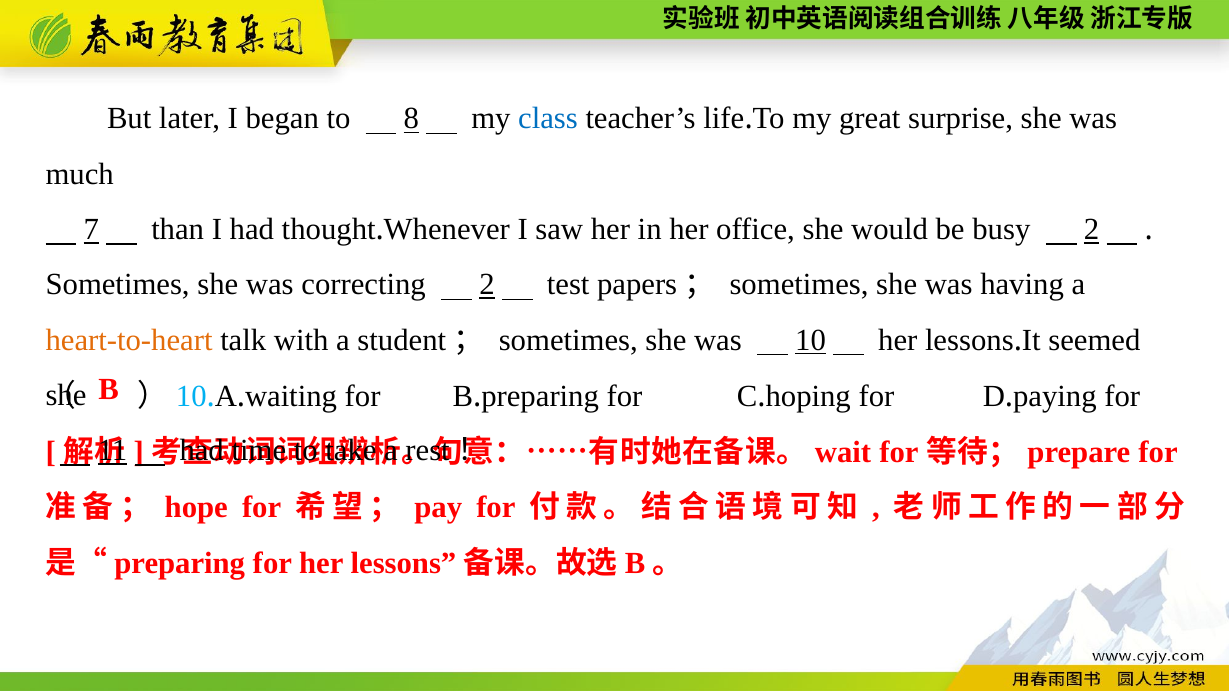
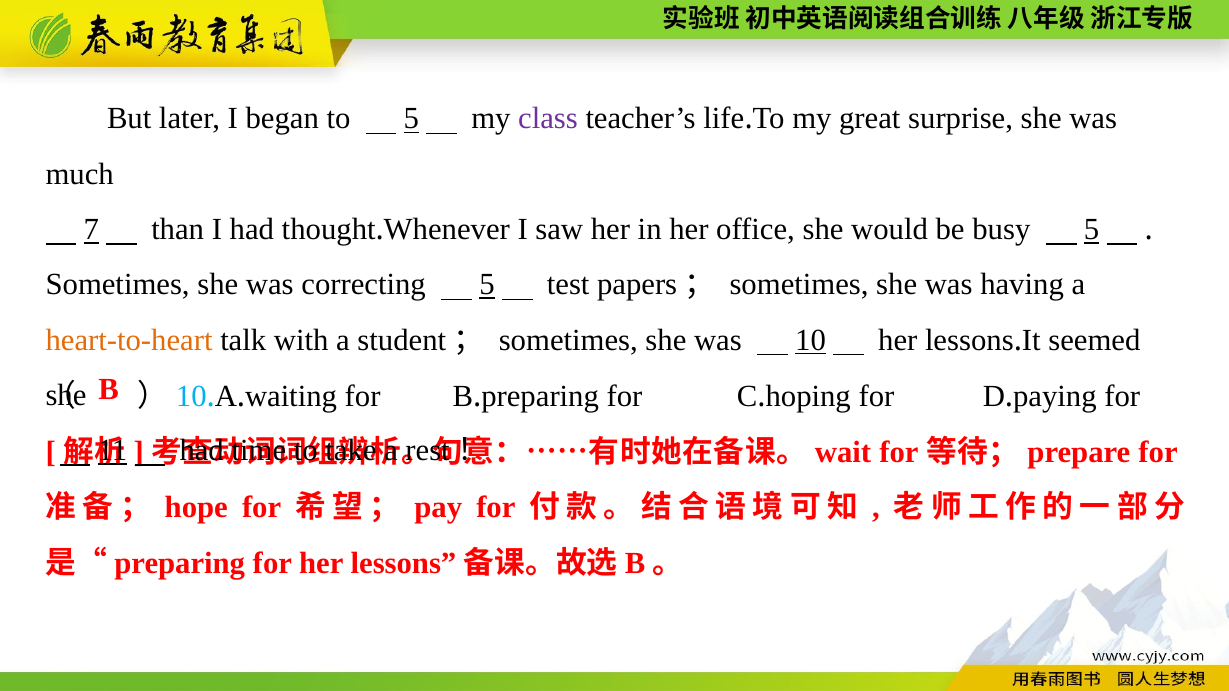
to 8: 8 -> 5 (411, 119)
class colour: blue -> purple (548, 119)
busy 2: 2 -> 5 (1092, 230)
correcting 2: 2 -> 5 (487, 285)
